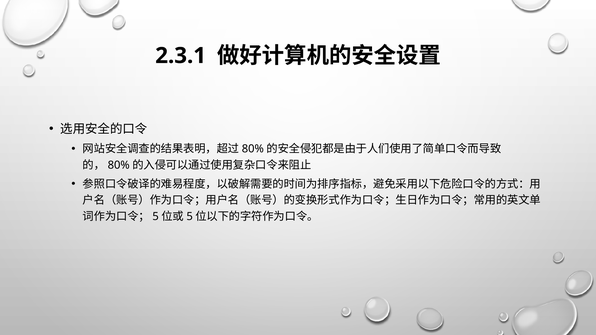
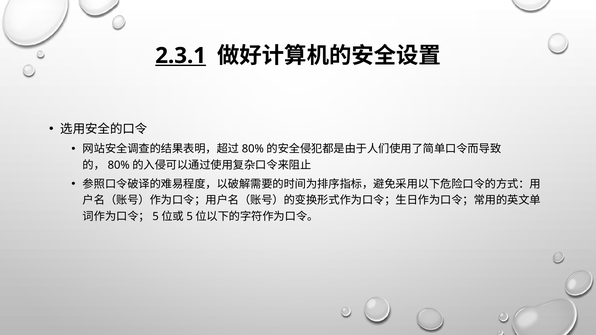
2.3.1 underline: none -> present (181, 56)
